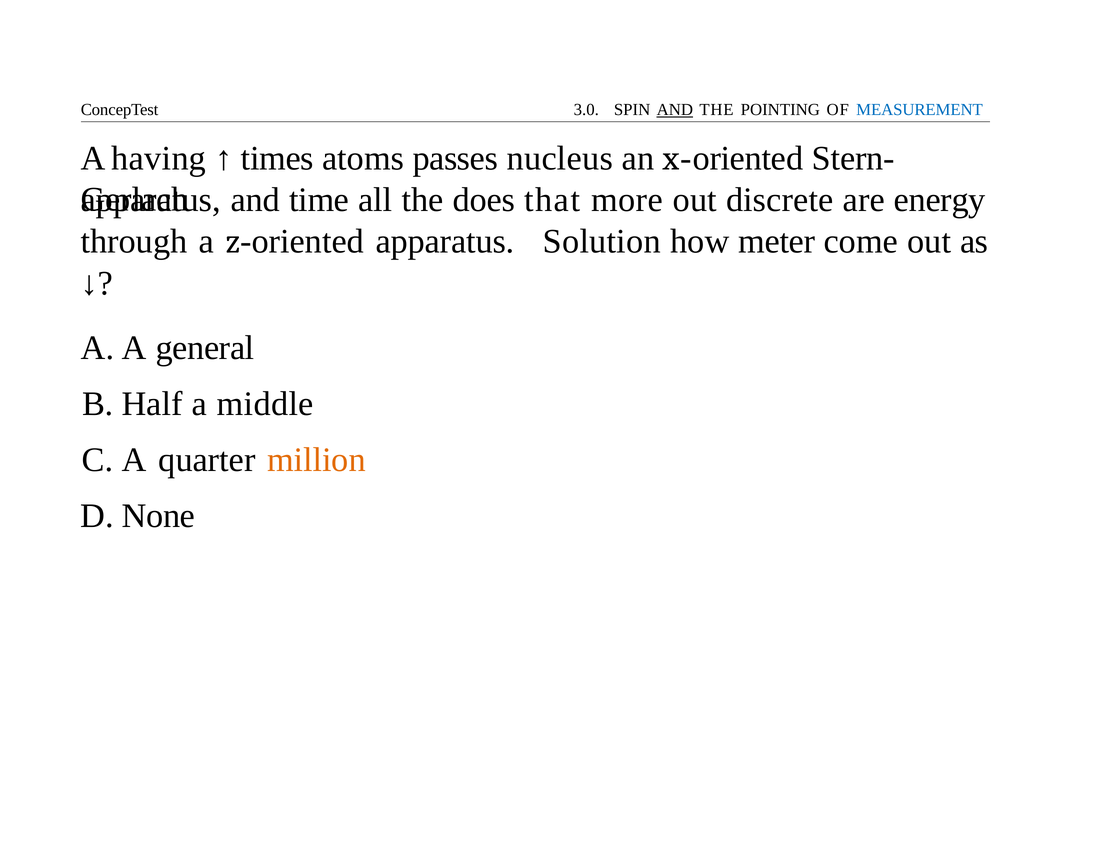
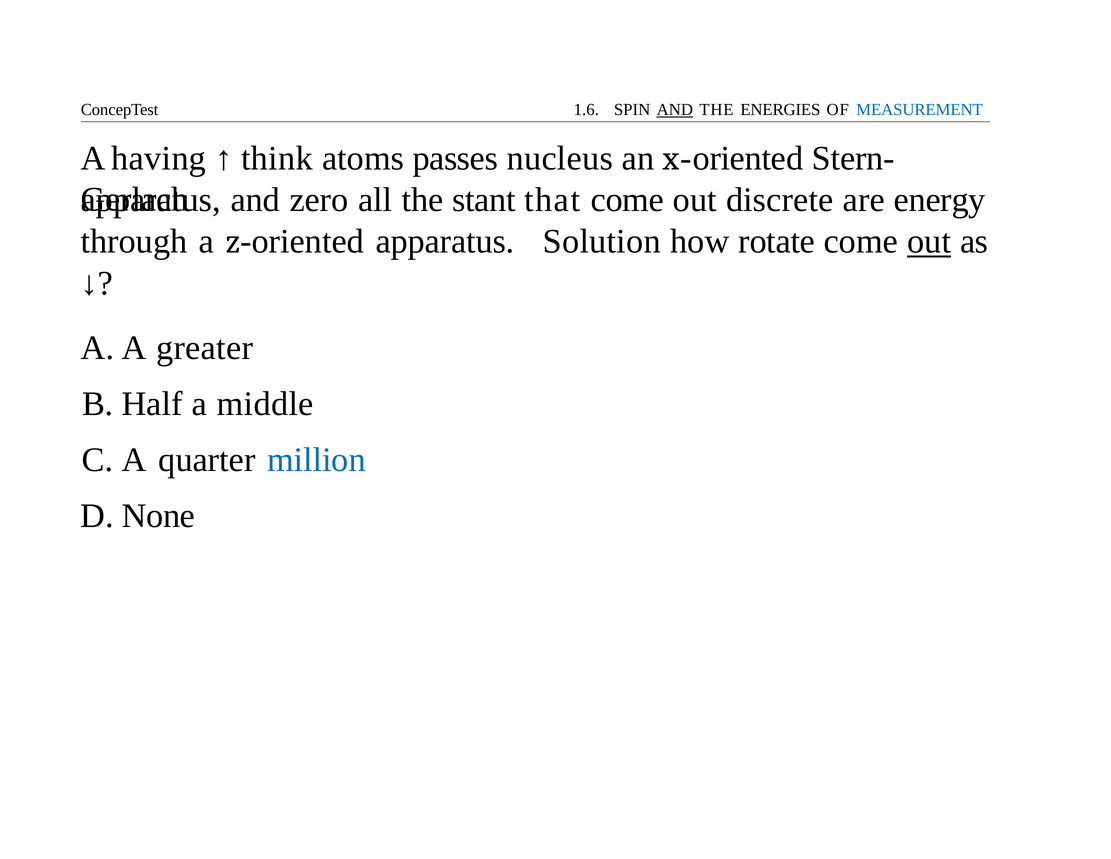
3.0: 3.0 -> 1.6 (586, 110)
POINTING: POINTING -> ENERGIES (780, 110)
times: times -> think (277, 158)
time: time -> zero (319, 200)
does: does -> stant (484, 200)
that more: more -> come (627, 200)
meter: meter -> rotate (777, 241)
out underline: none -> present (929, 241)
general: general -> greater (205, 348)
million colour: orange -> blue (317, 460)
